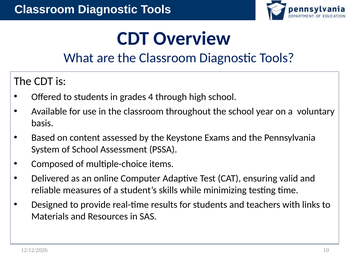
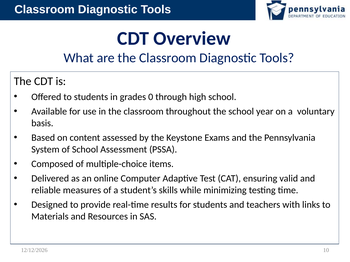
4: 4 -> 0 (151, 97)
